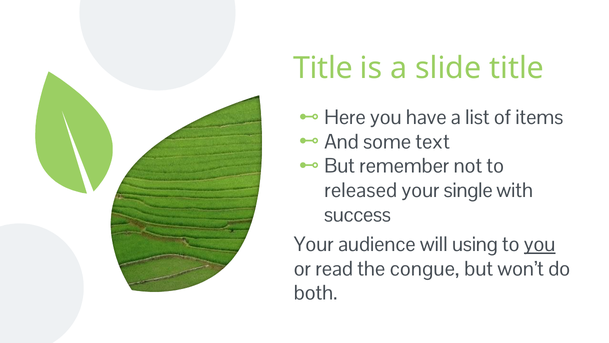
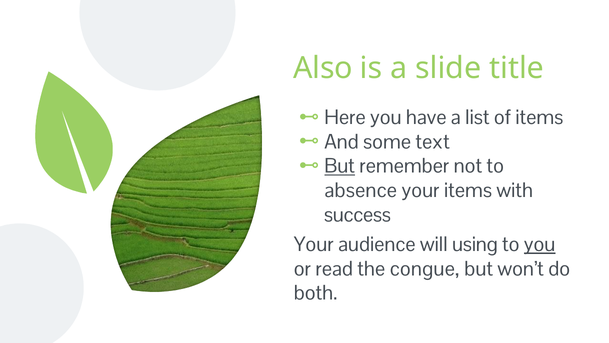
Title: Title -> Also (323, 68)
But underline: none -> present (340, 166)
released: released -> absence (361, 190)
your single: single -> items (468, 190)
